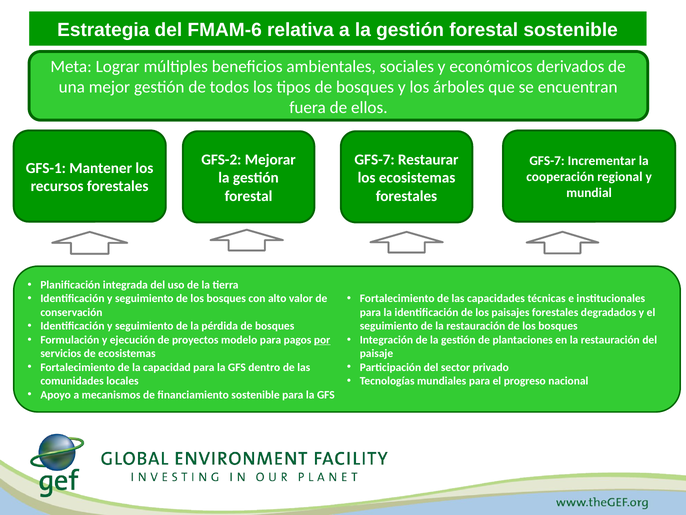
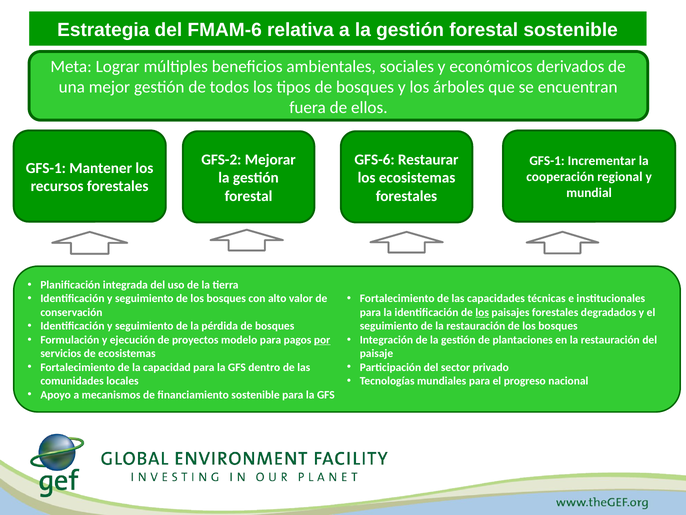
GFS-7: GFS-7 -> GFS-6 (375, 159)
GFS-7: GFS-7 -> GFS-1 (547, 161)
los underline: none -> present (482, 312)
